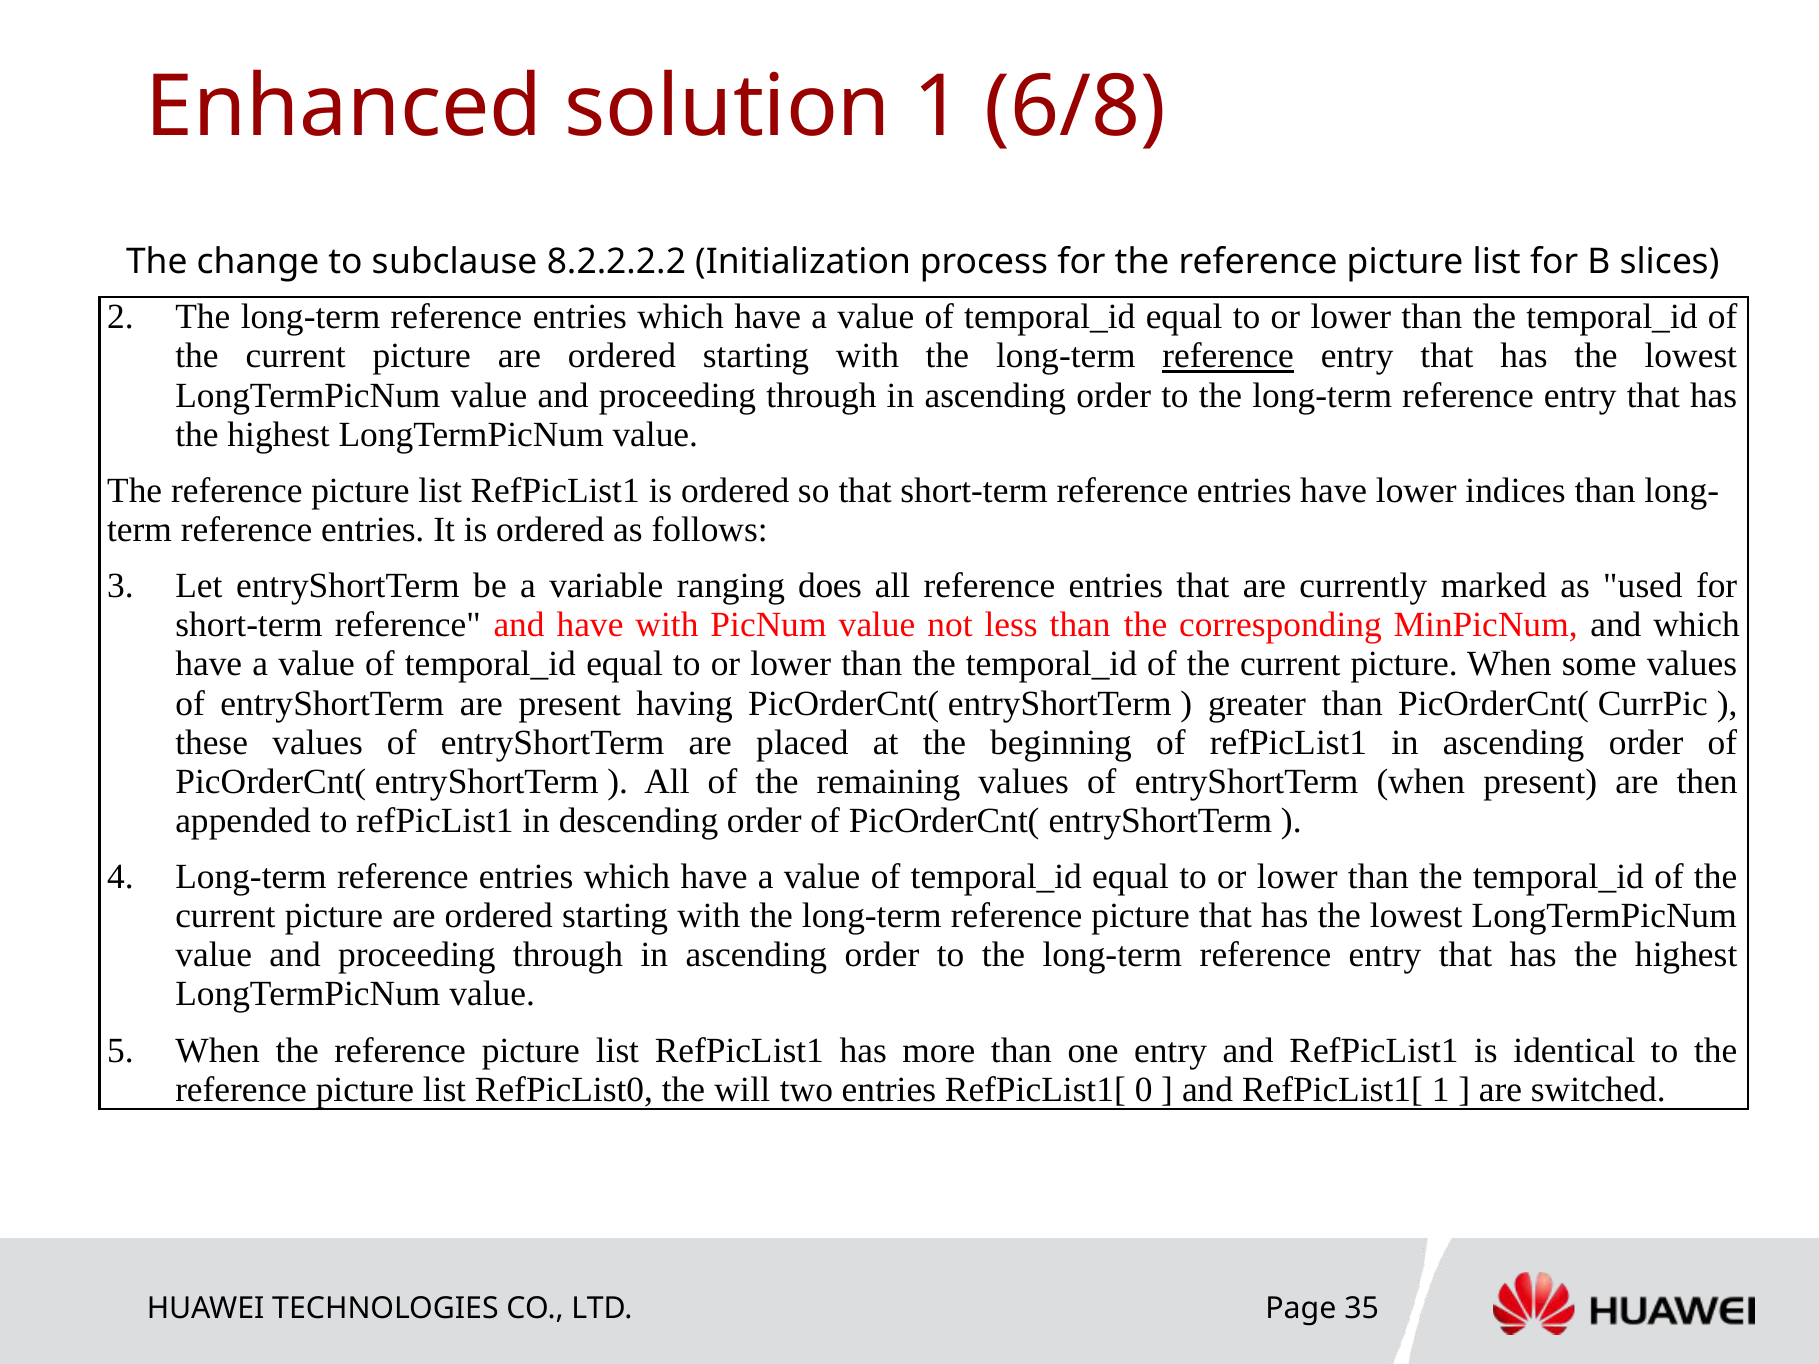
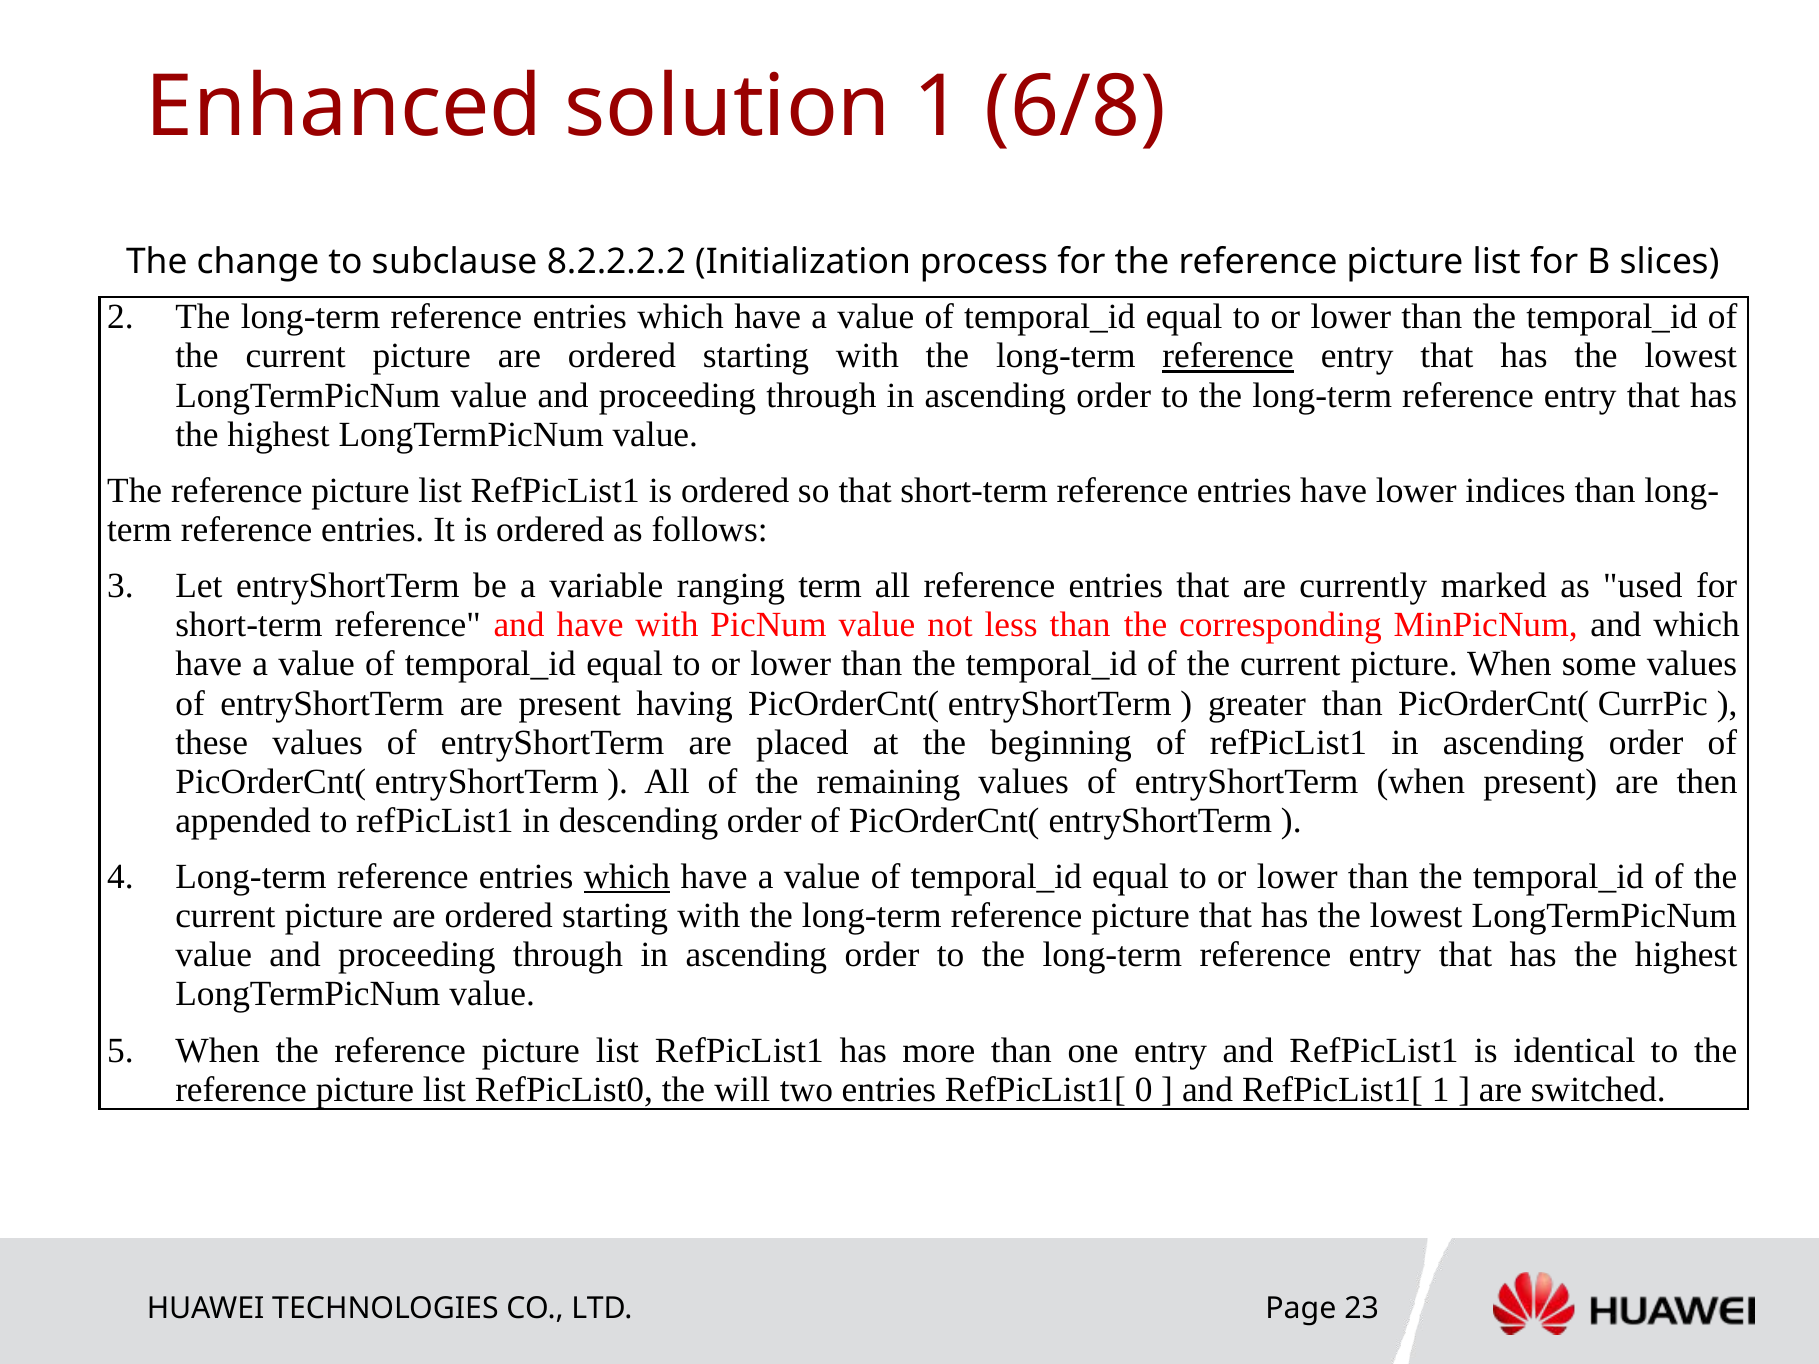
ranging does: does -> term (830, 586)
which underline: none -> present (627, 877)
35: 35 -> 23 (1362, 1309)
